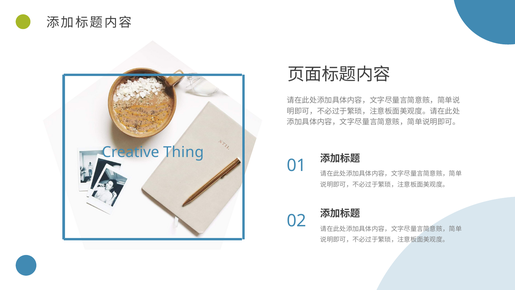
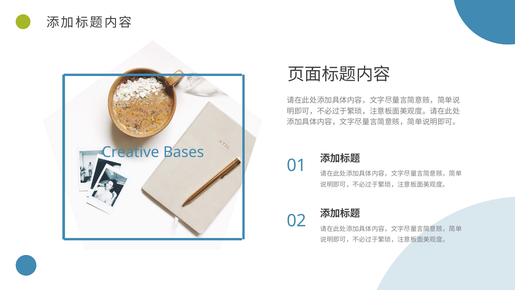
Thing: Thing -> Bases (184, 152)
